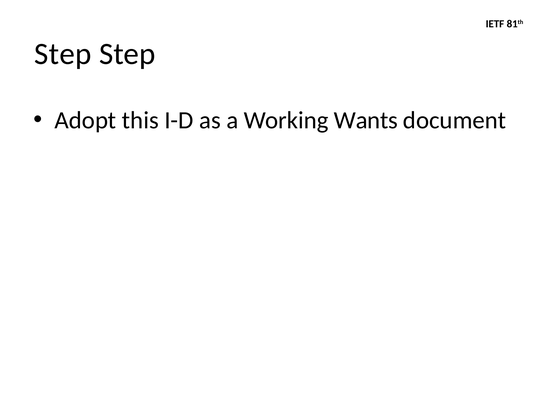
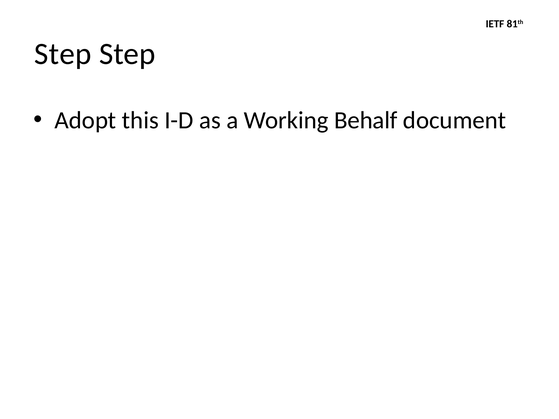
Wants: Wants -> Behalf (366, 120)
